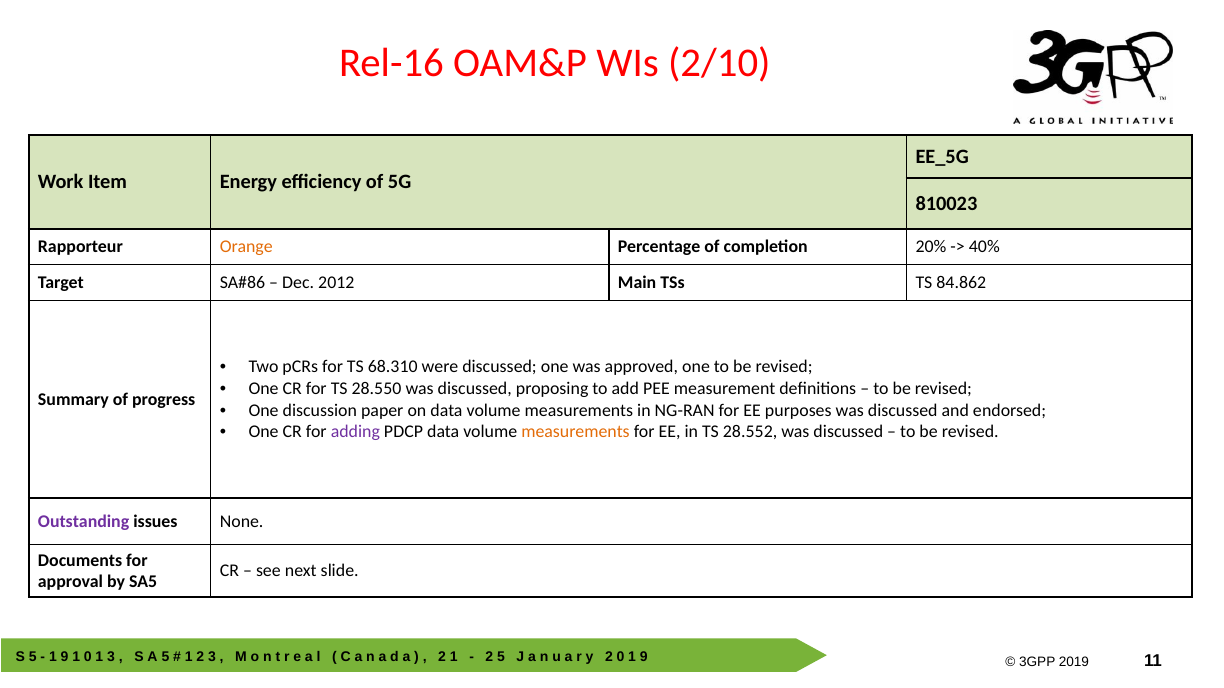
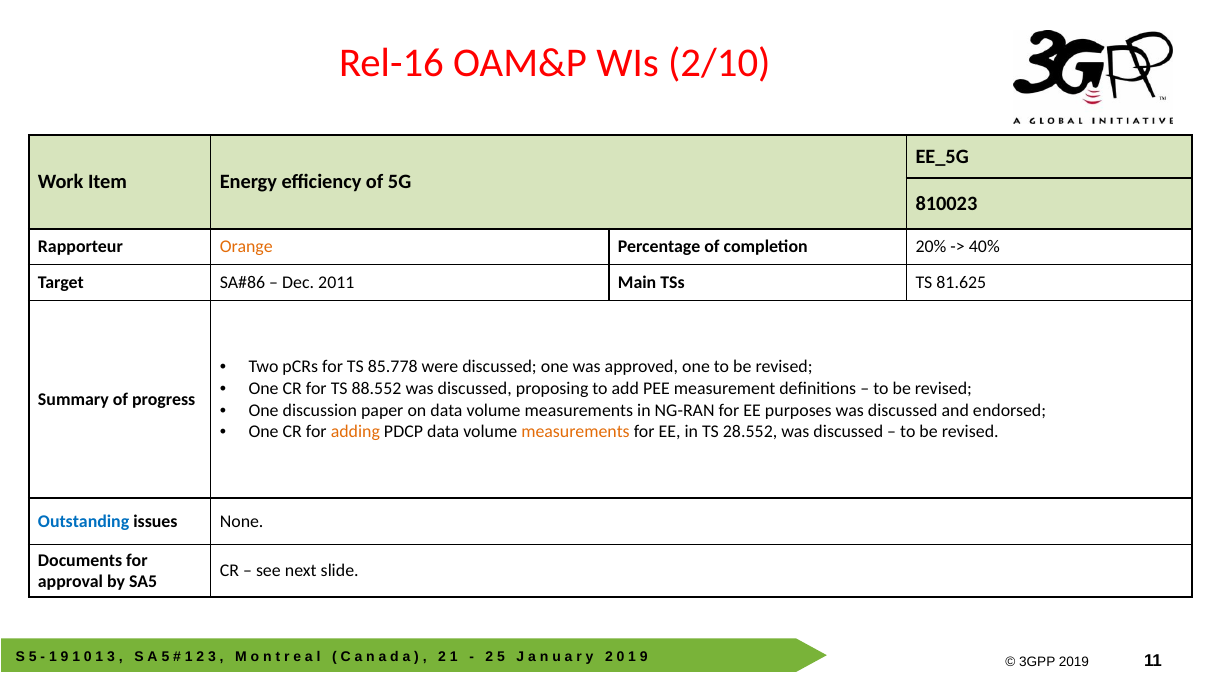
Dec 2012: 2012 -> 2011 (336, 283)
84.862: 84.862 -> 81.625 (961, 283)
68.310: 68.310 -> 85.778 (393, 367)
28.550: 28.550 -> 88.552 (376, 389)
adding colour: purple -> orange (355, 432)
Outstanding colour: purple -> blue (84, 522)
